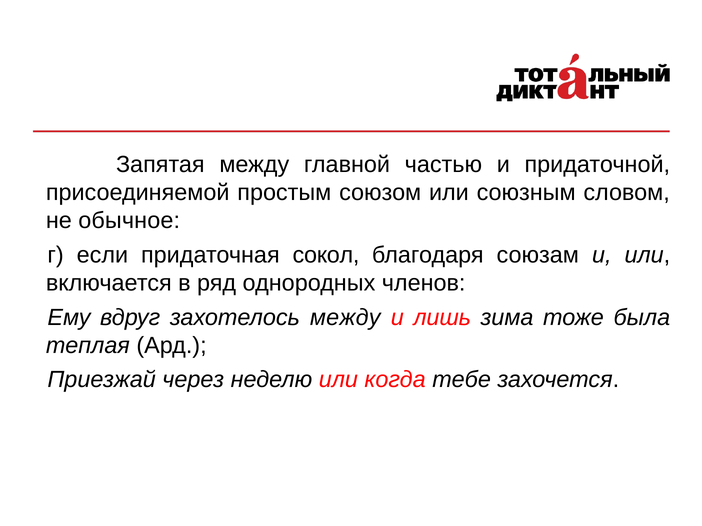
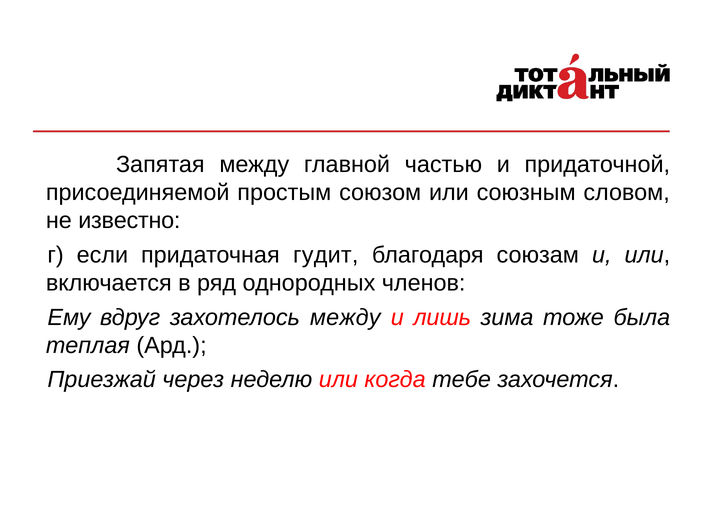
обычное: обычное -> известно (129, 221)
сокол: сокол -> гудит (326, 255)
